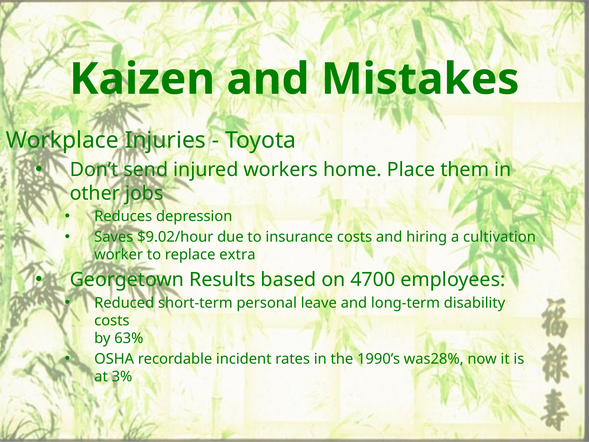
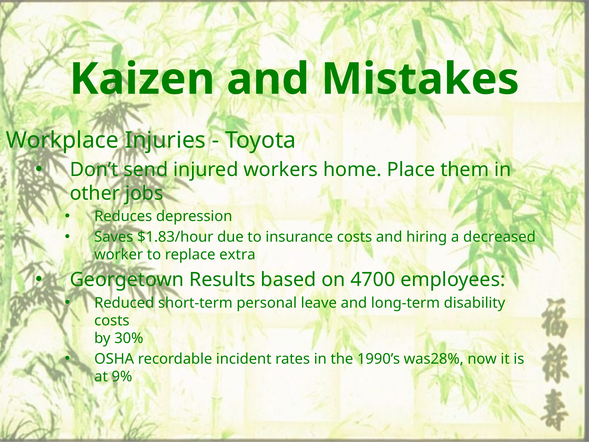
$9.02/hour: $9.02/hour -> $1.83/hour (175, 237)
cultivation: cultivation -> decreased (499, 237)
63%: 63% -> 30% (129, 338)
3%: 3% -> 9% (122, 376)
